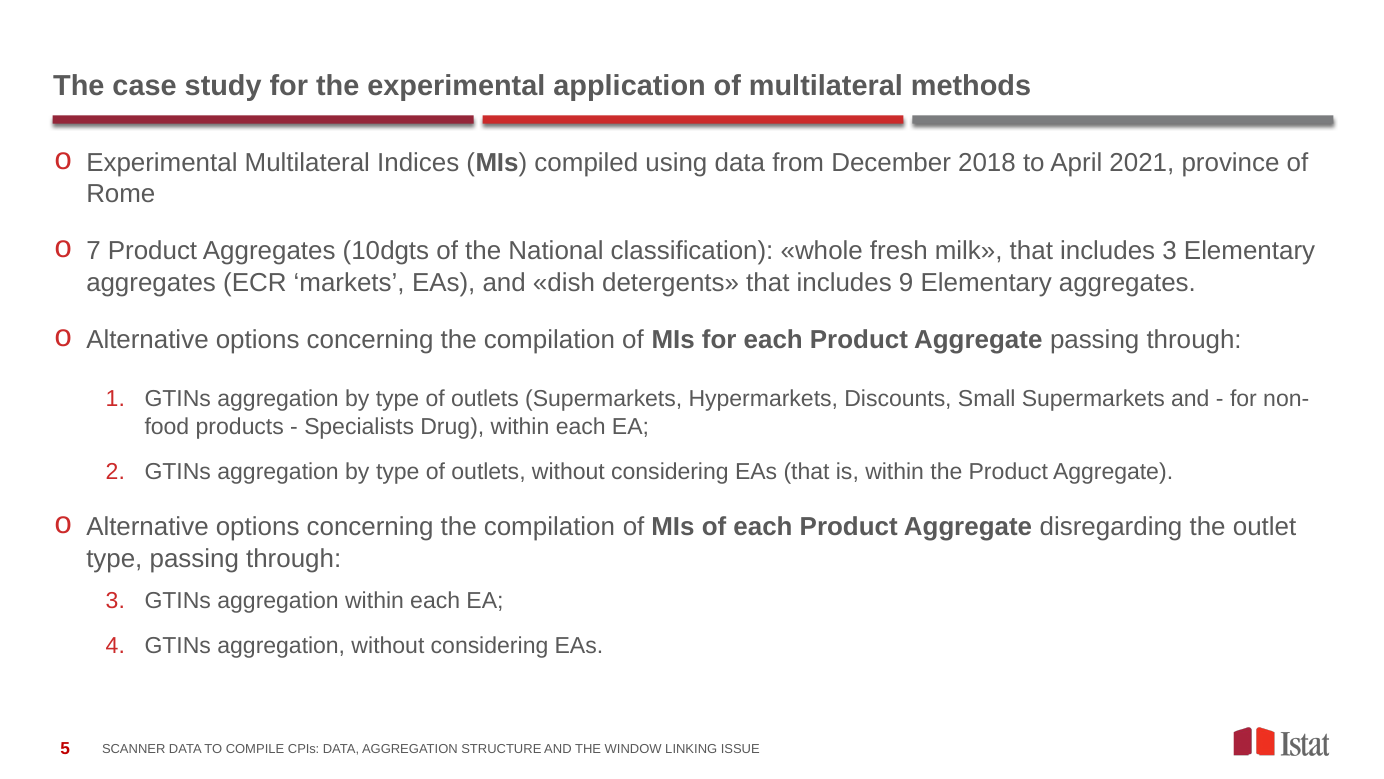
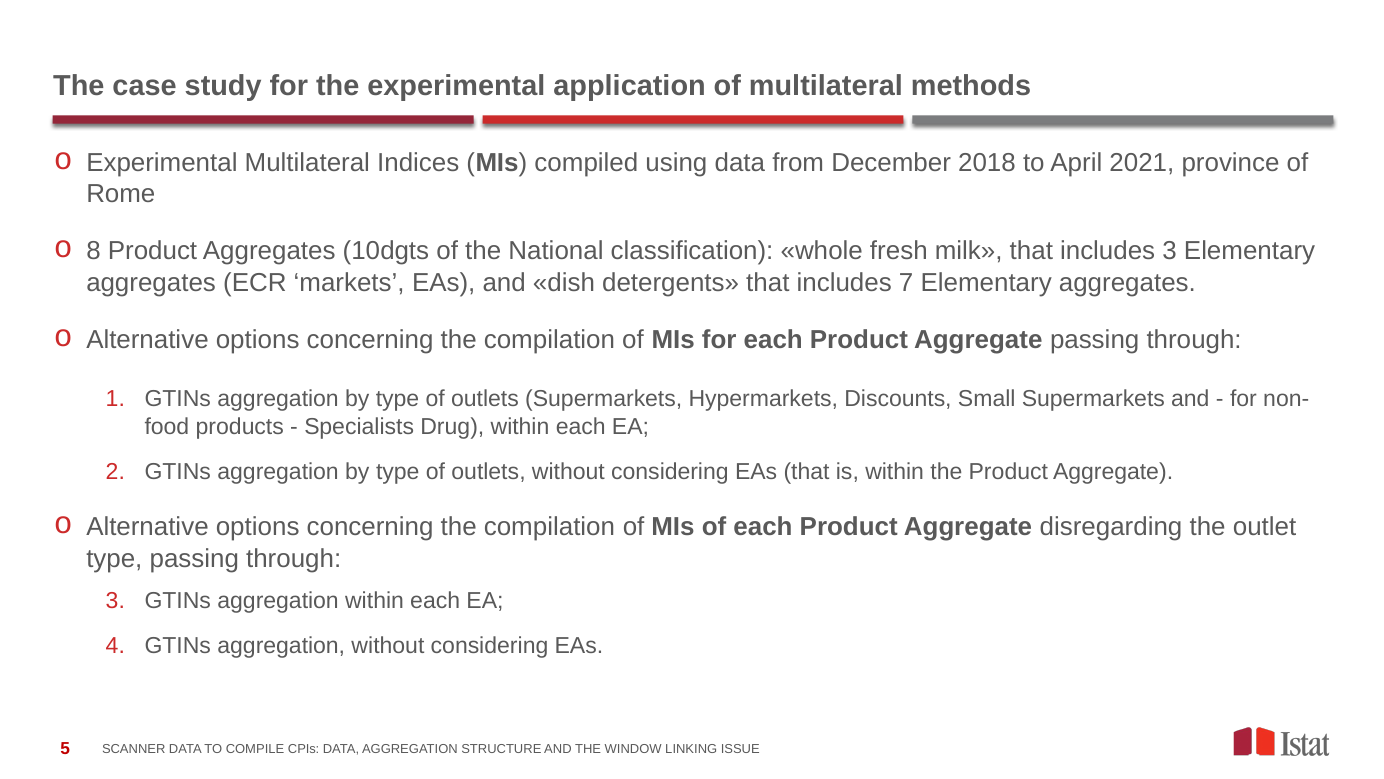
7: 7 -> 8 (93, 251)
9: 9 -> 7 (906, 282)
